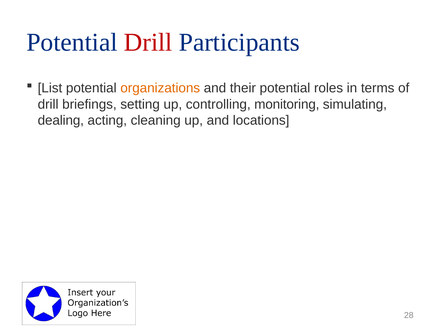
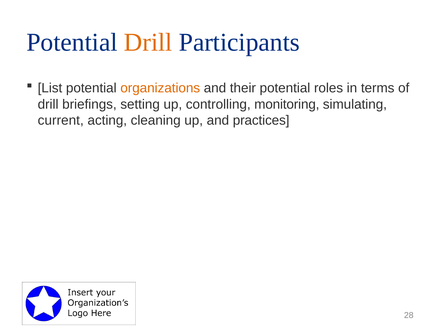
Drill colour: red -> orange (148, 43)
dealing: dealing -> current (61, 120)
locations: locations -> practices (261, 120)
